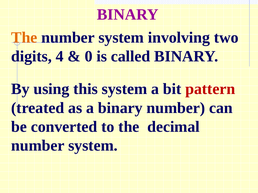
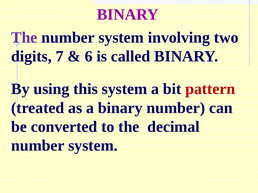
The colour: orange -> purple (24, 38)
4: 4 -> 7 (60, 57)
0: 0 -> 6 (89, 57)
